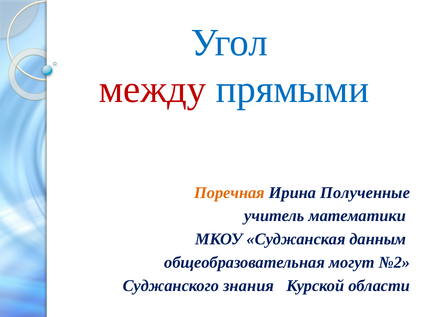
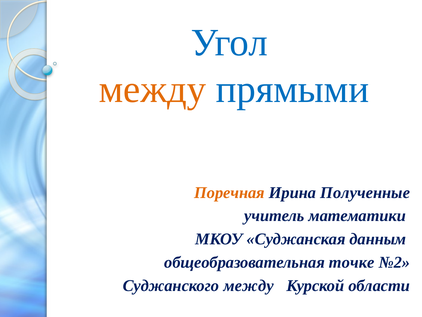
между colour: red -> orange (152, 89)
могут: могут -> точке (352, 262)
Суджанского знания: знания -> между (249, 285)
